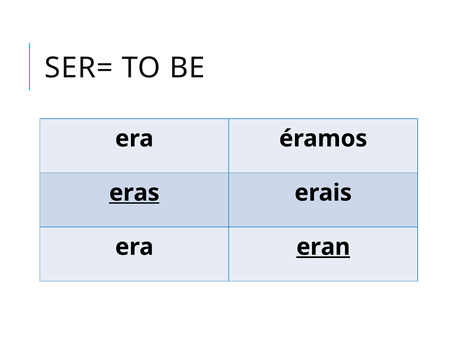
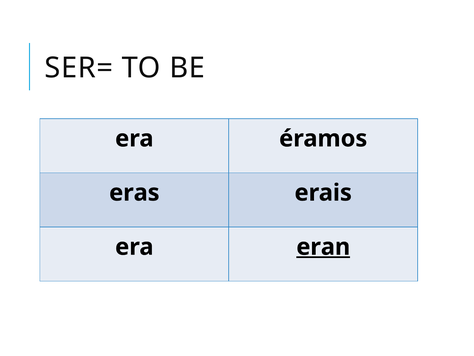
eras underline: present -> none (134, 193)
